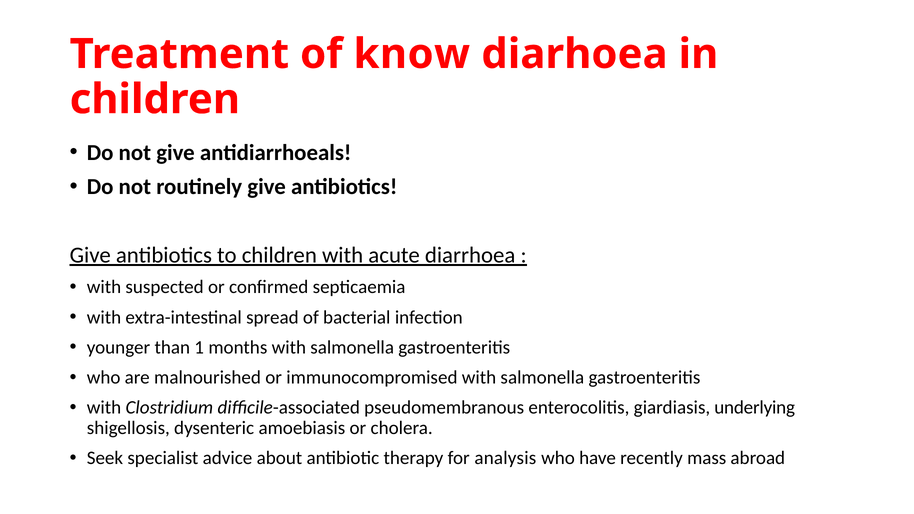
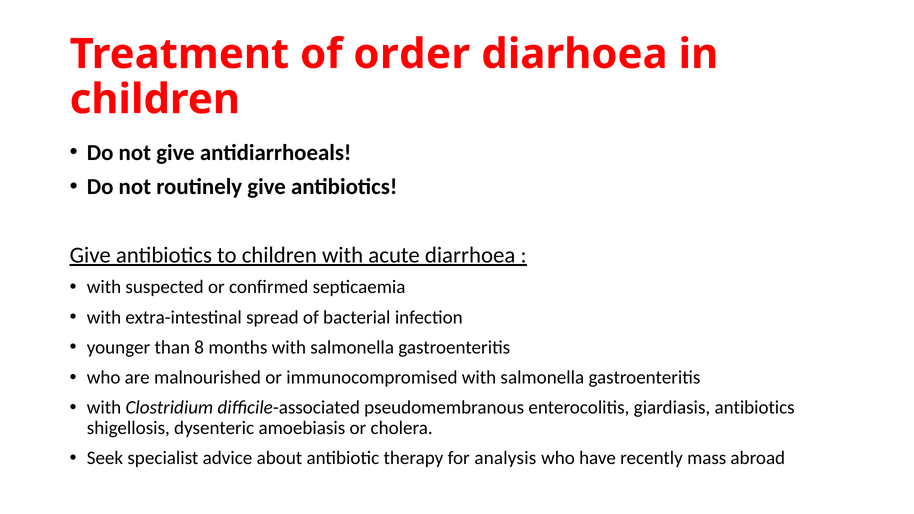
know: know -> order (412, 54)
1: 1 -> 8 (199, 347)
giardiasis underlying: underlying -> antibiotics (755, 408)
